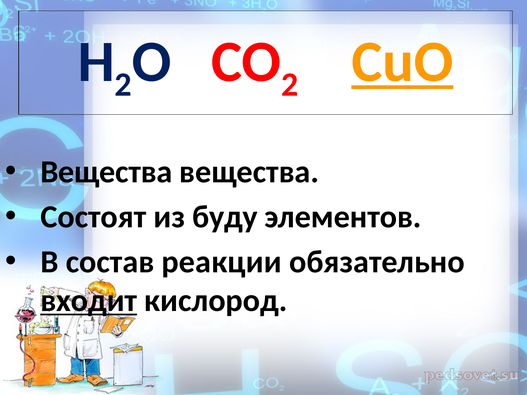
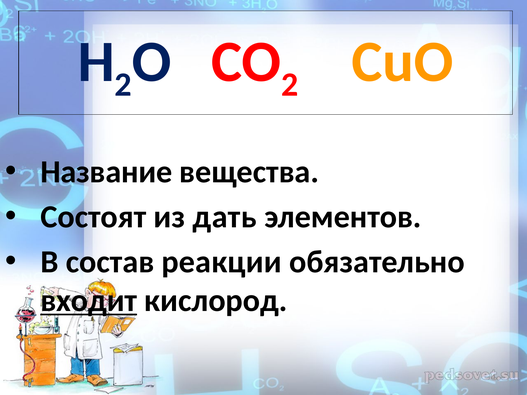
CuO underline: present -> none (402, 62)
Вещества: Вещества -> Название (106, 172)
буду: буду -> дать (225, 217)
